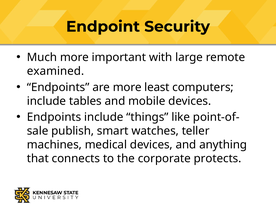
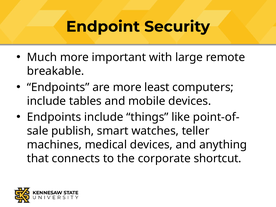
examined: examined -> breakable (56, 71)
protects: protects -> shortcut (218, 159)
